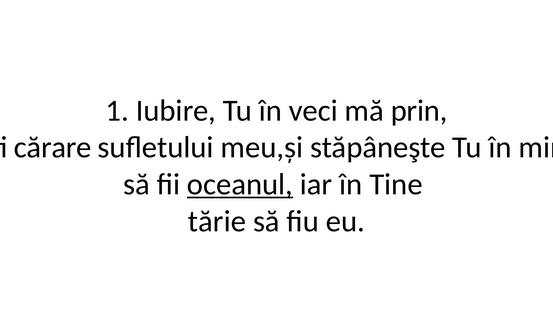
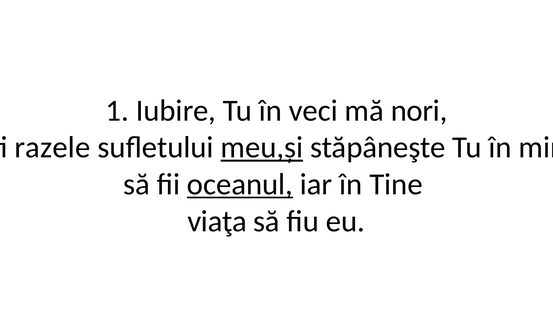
prin: prin -> nori (419, 111)
cărare: cărare -> razele (52, 148)
meu,și underline: none -> present (262, 148)
tărie: tărie -> viaţa (217, 221)
